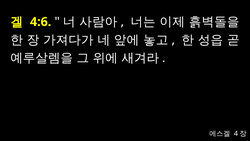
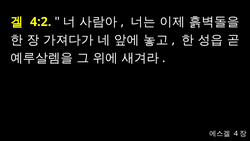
4:6: 4:6 -> 4:2 (41, 22)
